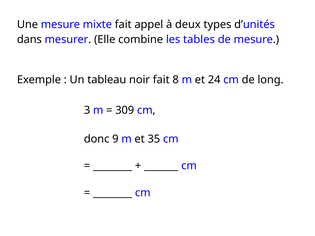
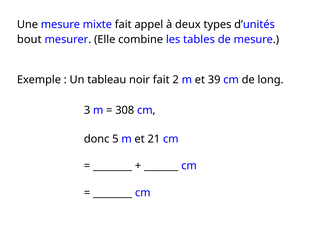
dans: dans -> bout (29, 40)
8: 8 -> 2 (176, 80)
24: 24 -> 39 (214, 80)
309: 309 -> 308 (125, 110)
9: 9 -> 5 (115, 139)
35: 35 -> 21 (154, 139)
